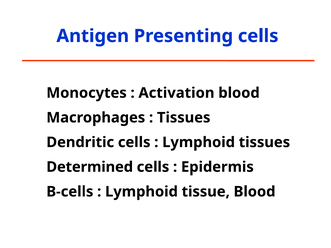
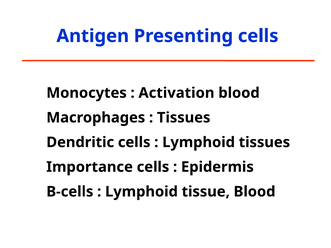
Determined: Determined -> Importance (90, 167)
